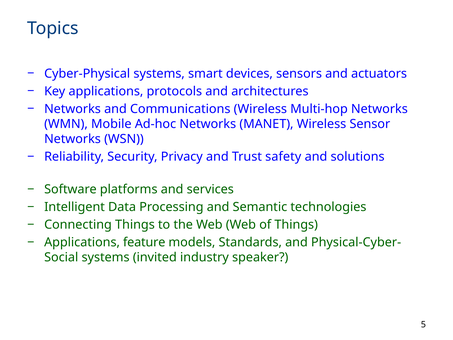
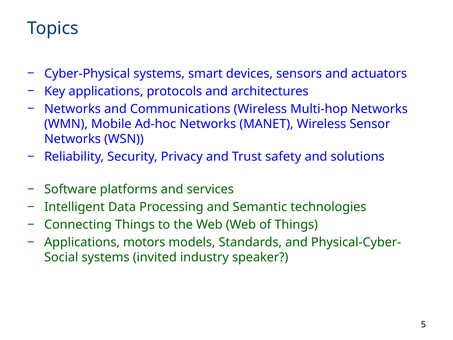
feature: feature -> motors (144, 242)
